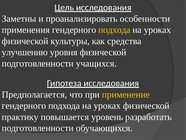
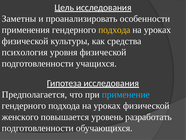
улучшению: улучшению -> психология (25, 52)
применение colour: yellow -> light blue (126, 94)
практику: практику -> женского (20, 117)
